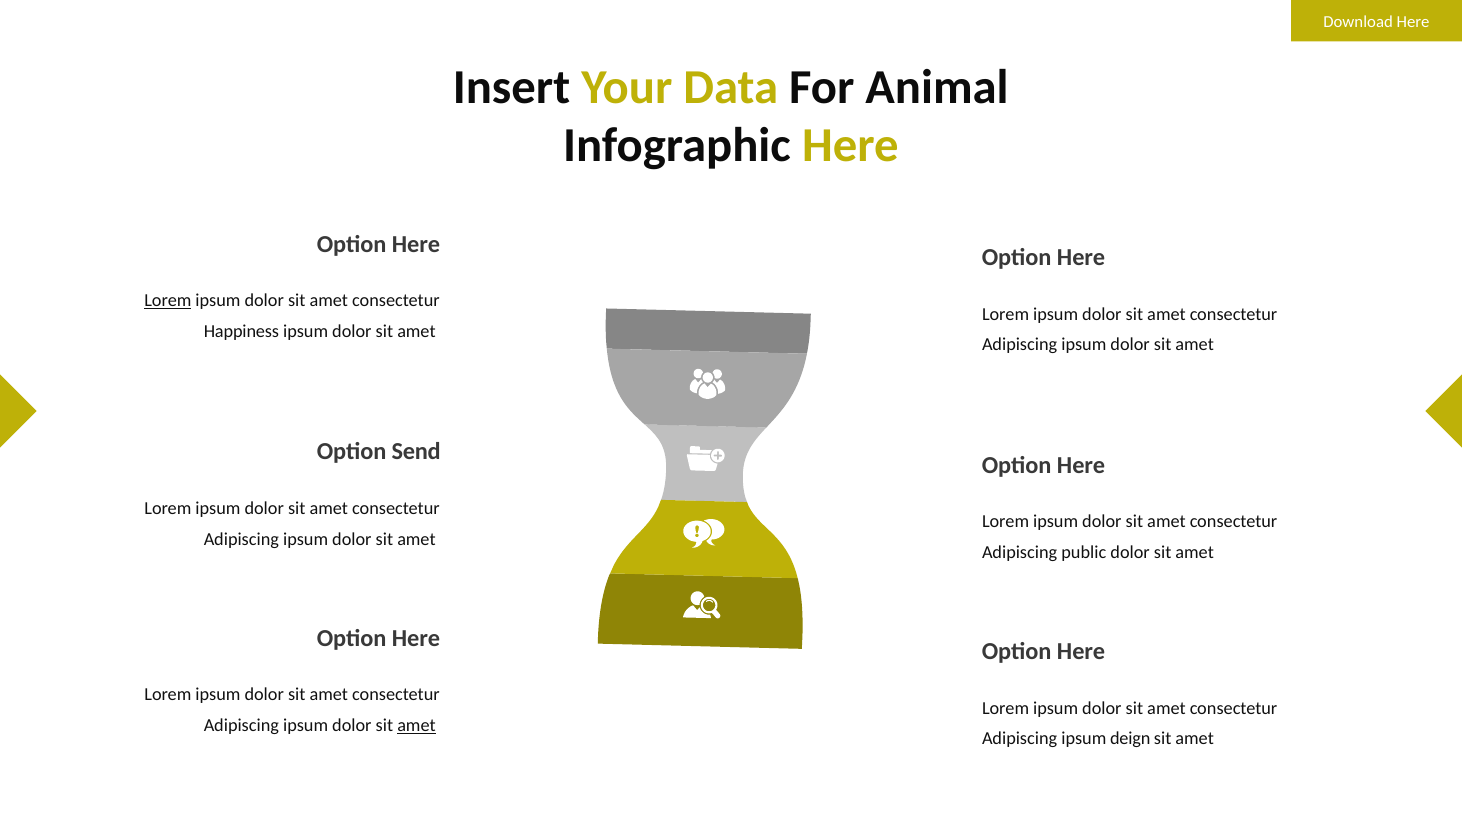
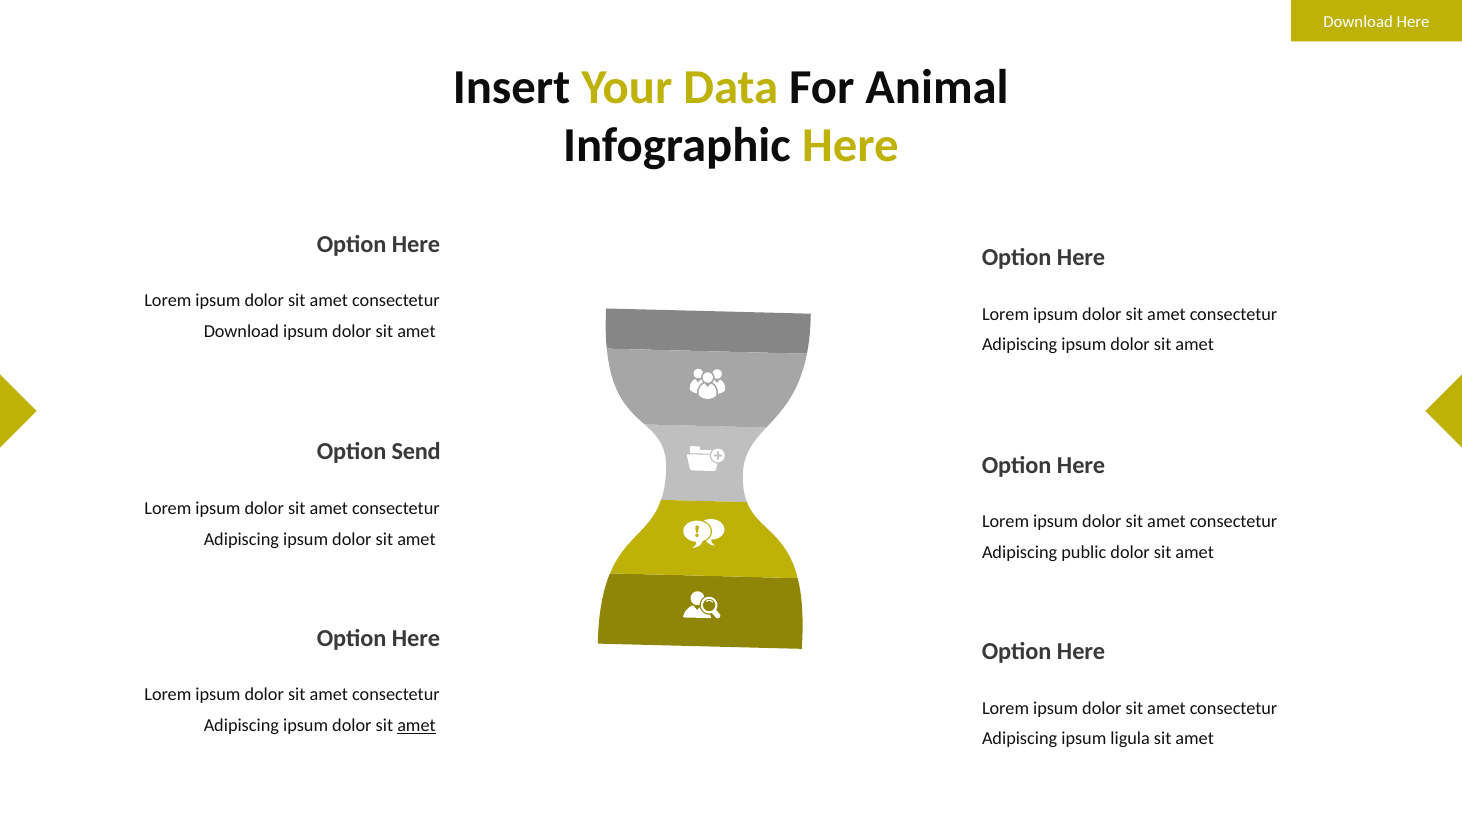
Lorem underline: present -> none (168, 301)
Happiness: Happiness -> Download (241, 332)
deign: deign -> ligula (1130, 739)
